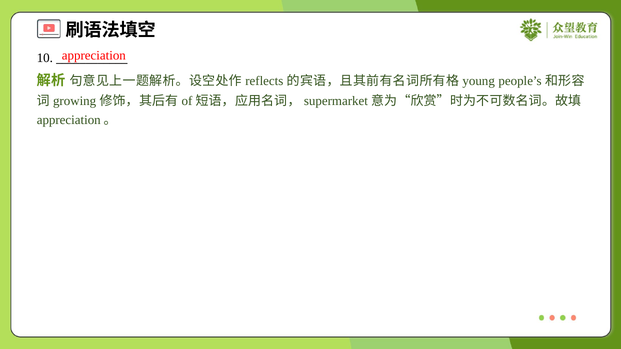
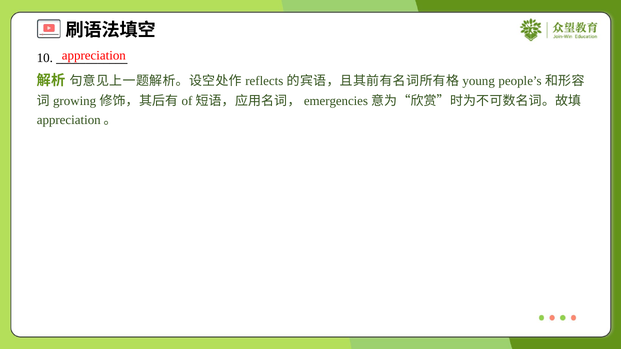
supermarket: supermarket -> emergencies (336, 101)
